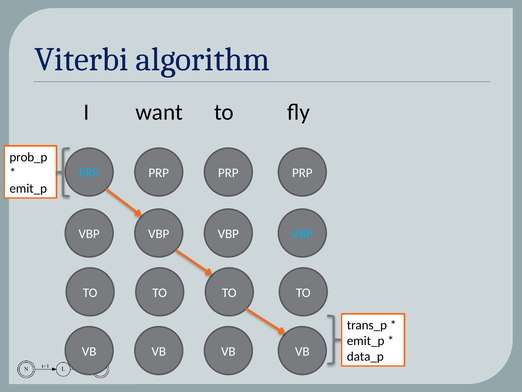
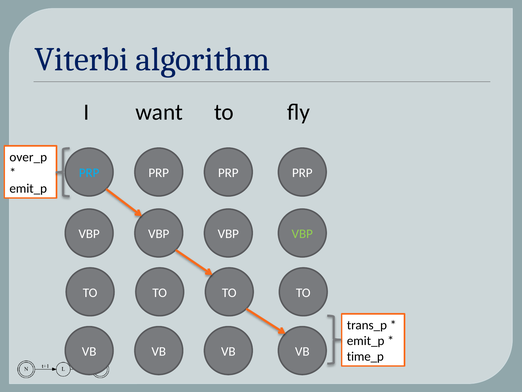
prob_p: prob_p -> over_p (28, 157)
VBP colour: light blue -> light green (302, 234)
data_p: data_p -> time_p (365, 356)
